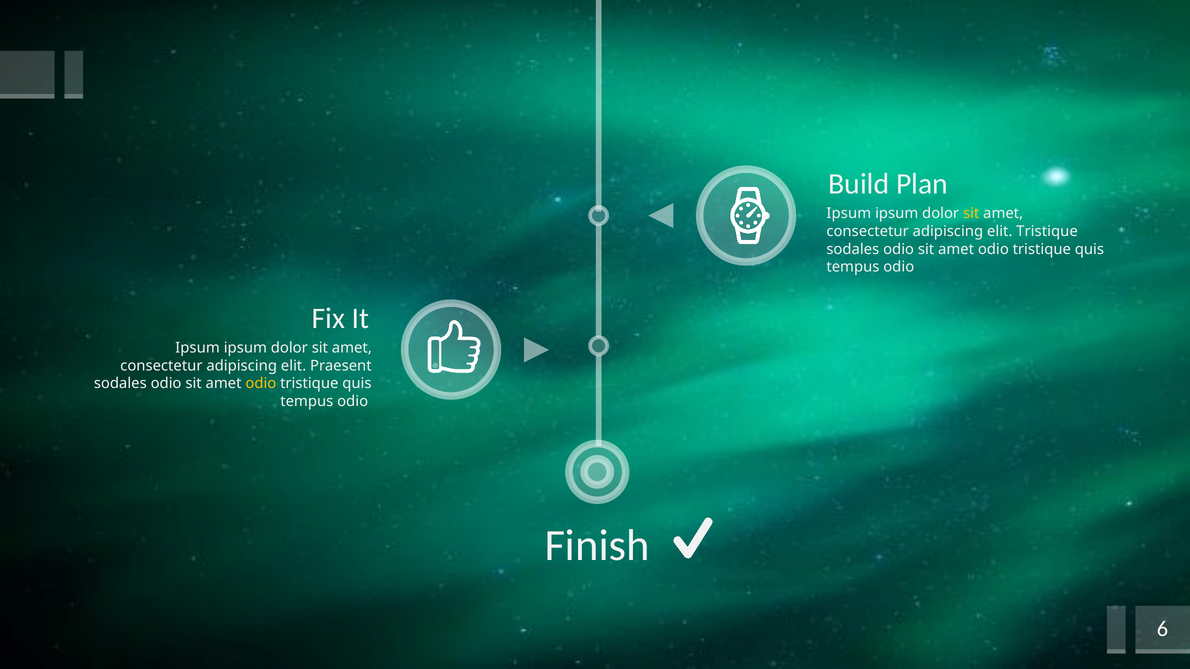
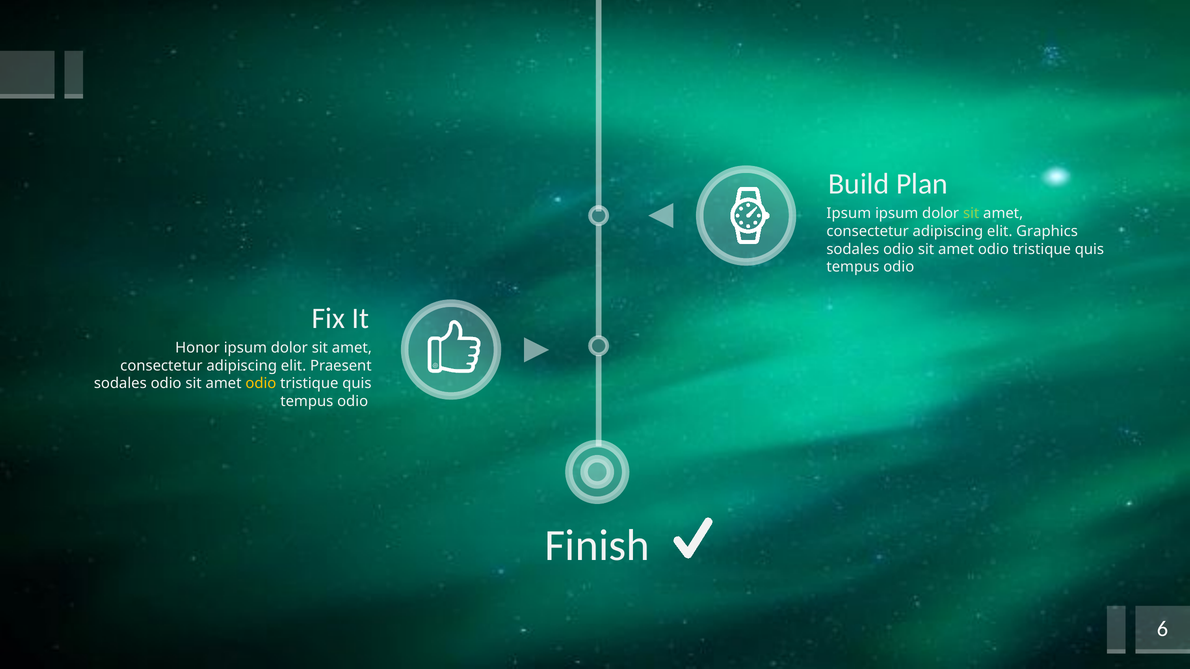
sit colour: yellow -> light green (971, 214)
elit Tristique: Tristique -> Graphics (1047, 231)
Ipsum: Ipsum -> Honor (197, 348)
